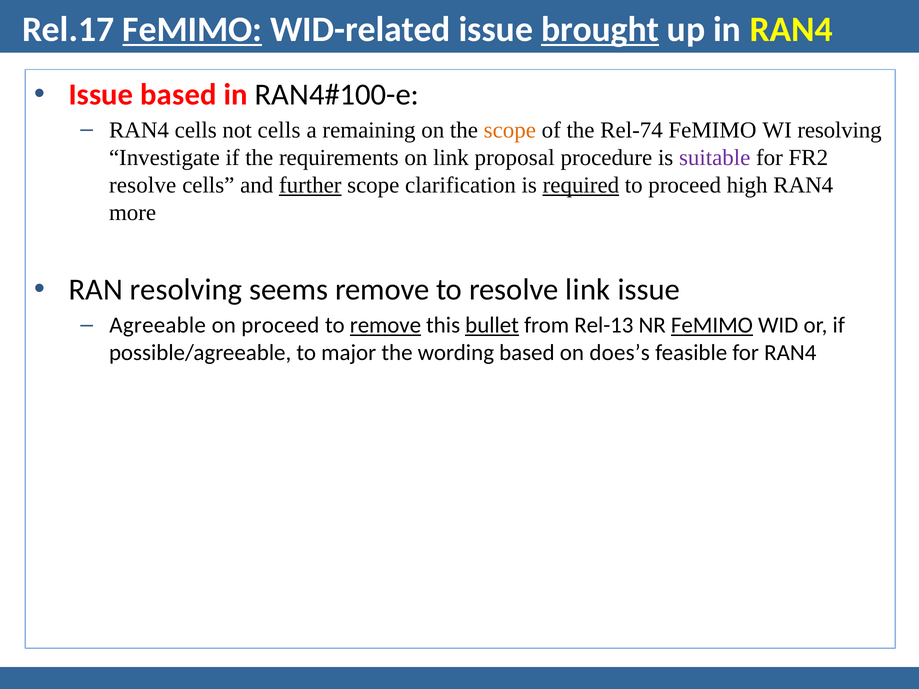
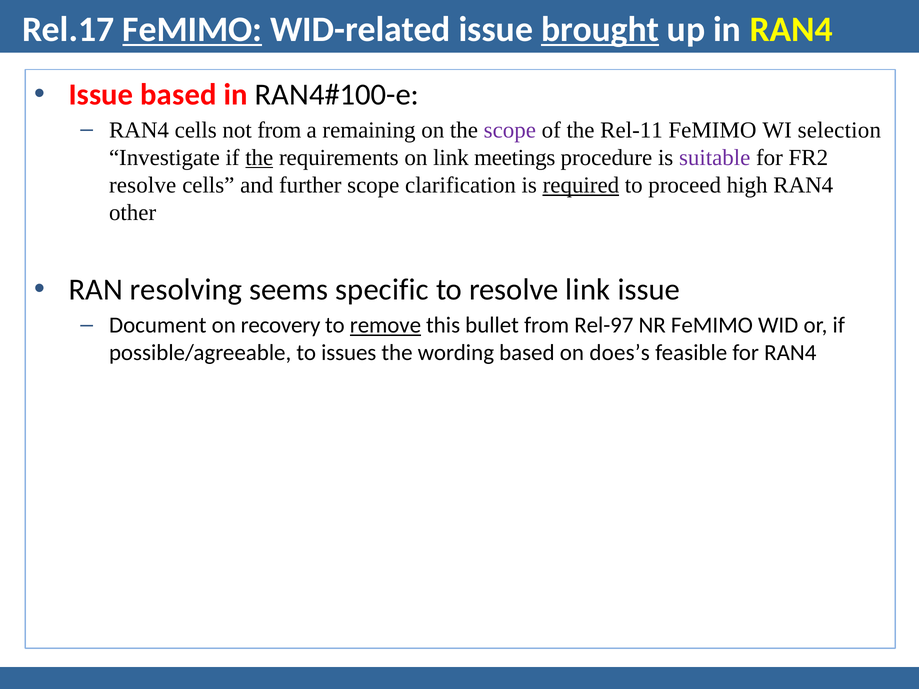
not cells: cells -> from (279, 130)
scope colour: orange -> purple (510, 130)
Rel-74: Rel-74 -> Rel-11 (632, 130)
WI resolving: resolving -> selection (839, 130)
the underline: none -> present (259, 158)
proposal: proposal -> meetings (515, 158)
further underline: present -> none (310, 185)
more: more -> other (133, 213)
seems remove: remove -> specific (382, 290)
Agreeable: Agreeable -> Document (158, 325)
on proceed: proceed -> recovery (281, 325)
bullet underline: present -> none (492, 325)
Rel-13: Rel-13 -> Rel-97 (604, 325)
FeMIMO underline: present -> none (712, 325)
major: major -> issues (349, 353)
